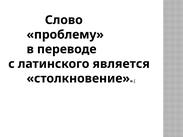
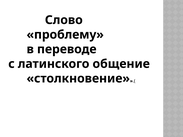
является: является -> общение (121, 64)
